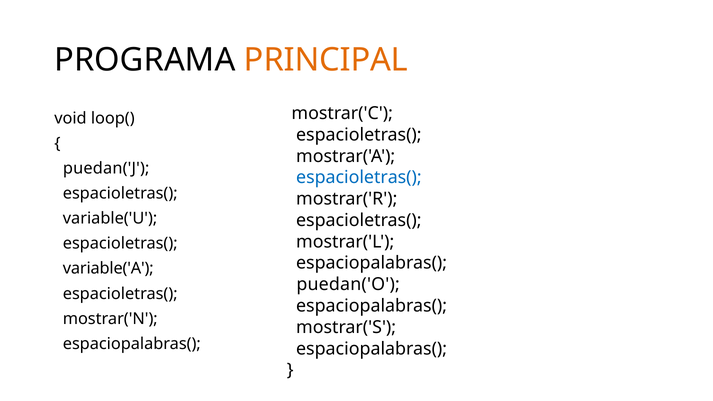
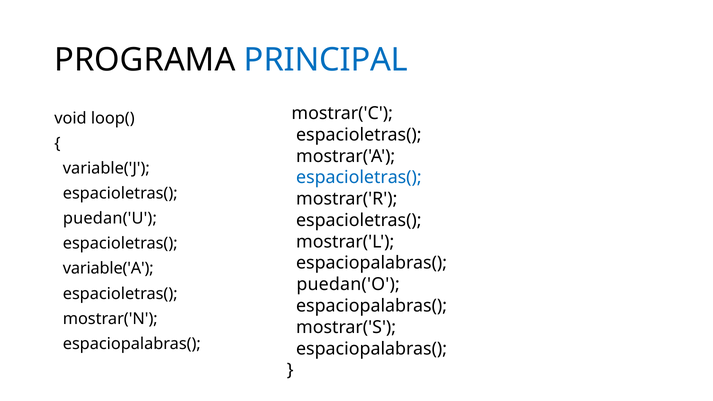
PRINCIPAL colour: orange -> blue (326, 60)
puedan('J: puedan('J -> variable('J (106, 168)
variable('U: variable('U -> puedan('U (110, 218)
